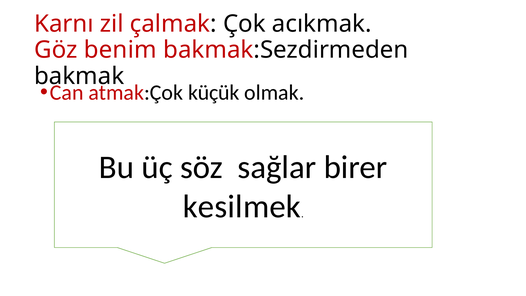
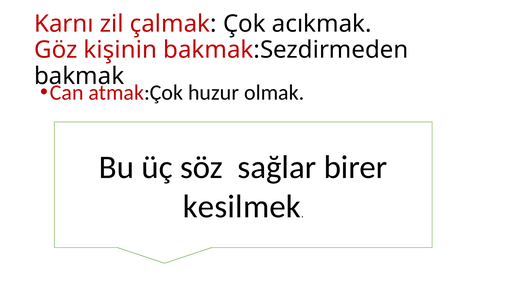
benim: benim -> kişinin (120, 50)
küçük: küçük -> huzur (214, 92)
